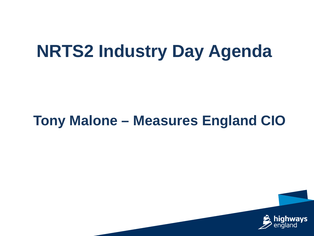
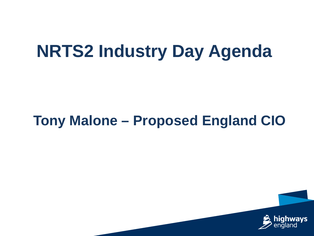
Measures: Measures -> Proposed (166, 121)
